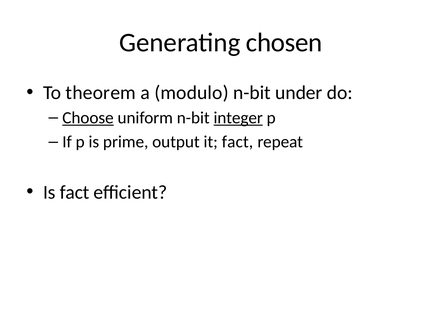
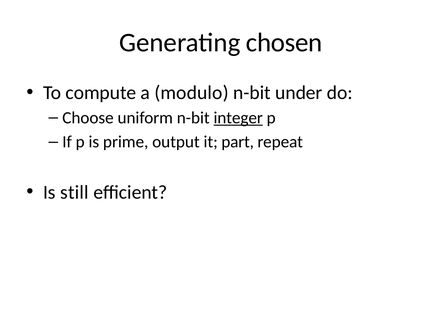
theorem: theorem -> compute (101, 93)
Choose underline: present -> none (88, 118)
it fact: fact -> part (238, 142)
Is fact: fact -> still (74, 192)
